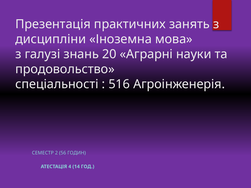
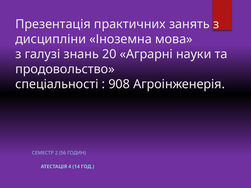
516: 516 -> 908 (119, 84)
